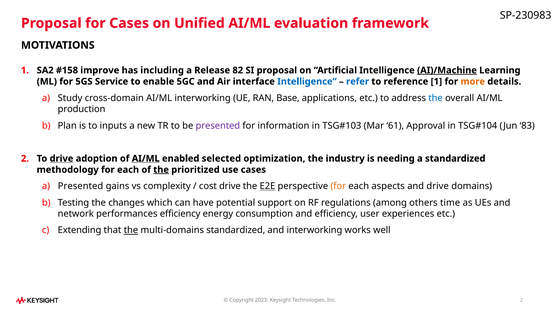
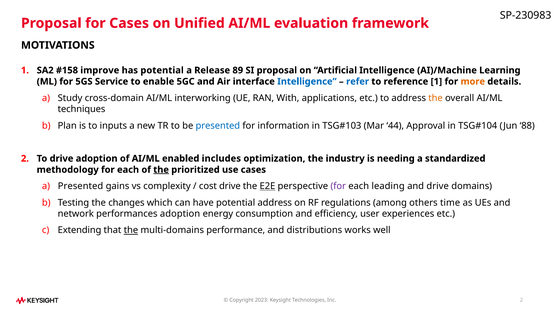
has including: including -> potential (162, 70)
82: 82 -> 89 (238, 70)
AI)/Machine underline: present -> none (447, 70)
Base: Base -> With (288, 98)
the colour: blue -> orange (436, 98)
production: production -> techniques (82, 109)
presented colour: purple -> blue (218, 126)
61: 61 -> 44 (395, 126)
83: 83 -> 88 (527, 126)
drive underline: present -> none (61, 159)
AI/ML underline: present -> none (146, 159)
selected: selected -> includes (221, 159)
for colour: orange -> purple (338, 186)
aspects: aspects -> leading (388, 186)
potential support: support -> address (275, 203)
performances efficiency: efficiency -> adoption (180, 214)
multi-domains standardized: standardized -> performance (236, 230)
and interworking: interworking -> distributions (314, 230)
